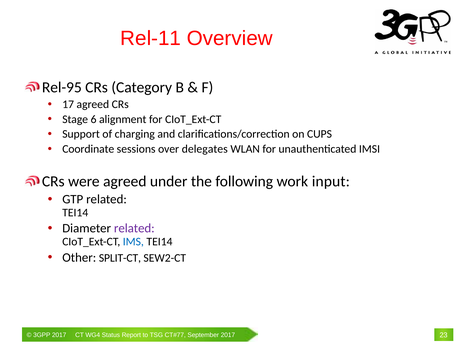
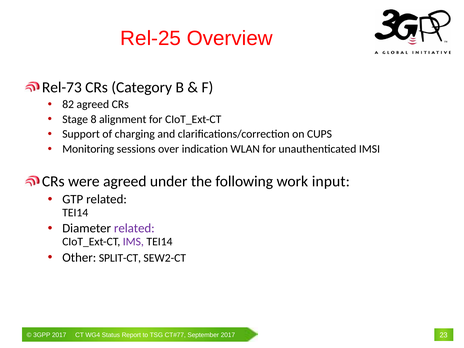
Rel-11: Rel-11 -> Rel-25 (151, 38)
Rel-95: Rel-95 -> Rel-73 (62, 87)
17: 17 -> 82 (68, 104)
6: 6 -> 8 (94, 119)
Coordinate: Coordinate -> Monitoring (88, 149)
delegates: delegates -> indication (205, 149)
IMS colour: blue -> purple (133, 242)
